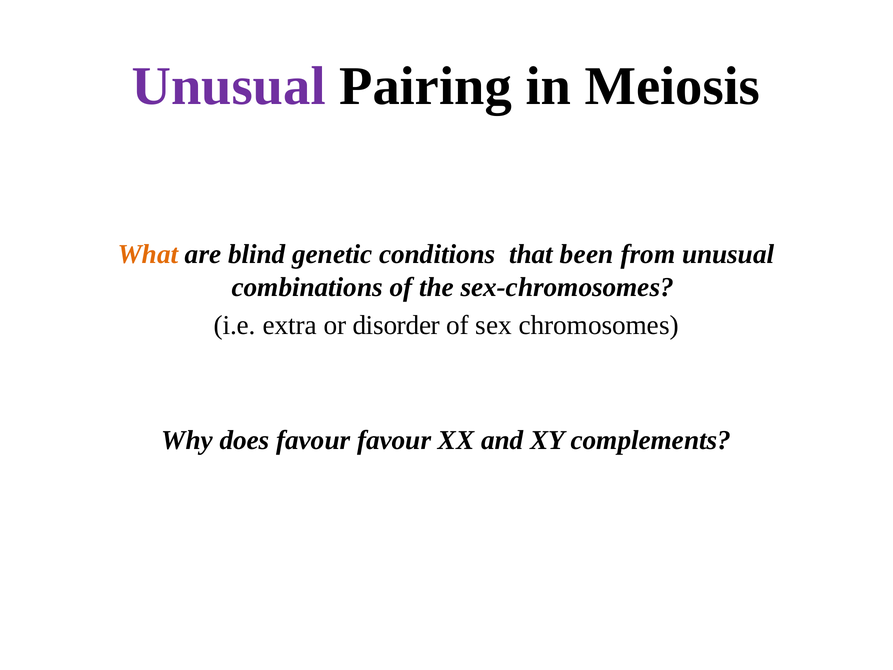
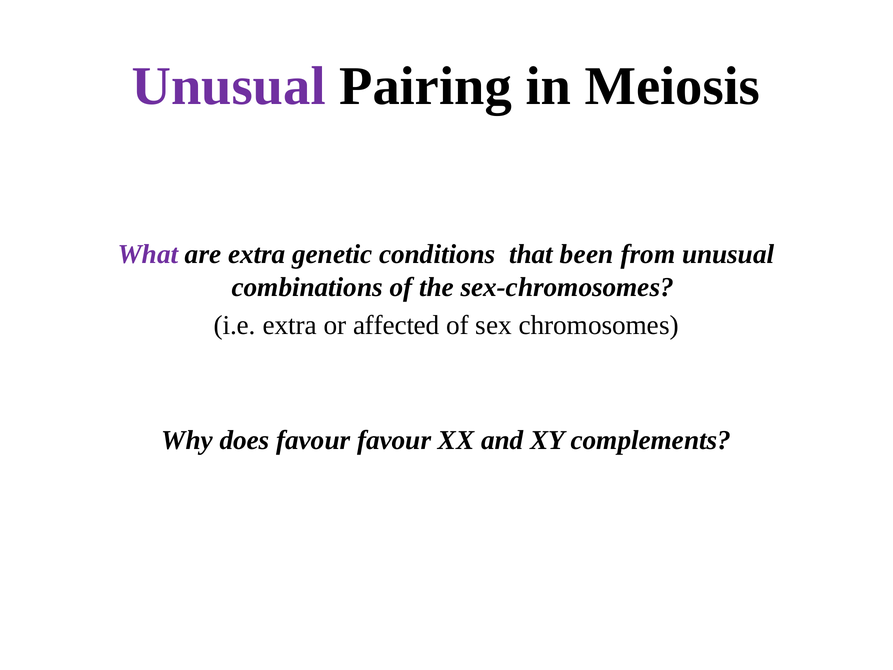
What colour: orange -> purple (148, 254)
are blind: blind -> extra (257, 254)
disorder: disorder -> affected (396, 325)
